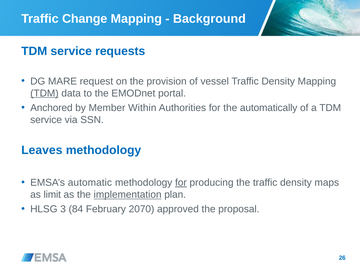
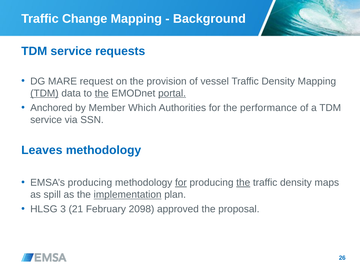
the underline: none -> present (102, 93)
portal underline: none -> present (172, 93)
Within: Within -> Which (142, 108)
automatically: automatically -> performance (269, 108)
EMSA’s automatic: automatic -> producing (90, 183)
the underline: none -> present (243, 183)
limit: limit -> spill (52, 195)
84: 84 -> 21 (76, 209)
2070: 2070 -> 2098 (141, 209)
